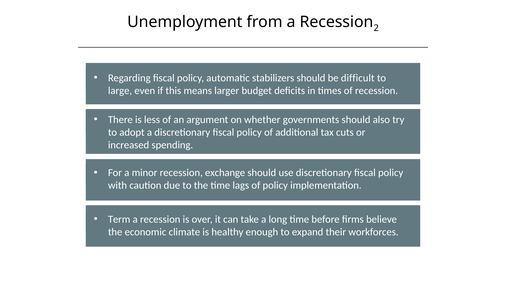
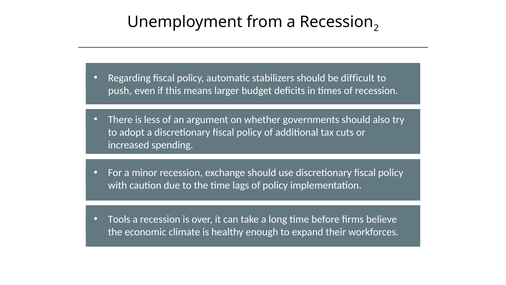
large: large -> push (120, 91)
Term: Term -> Tools (119, 219)
